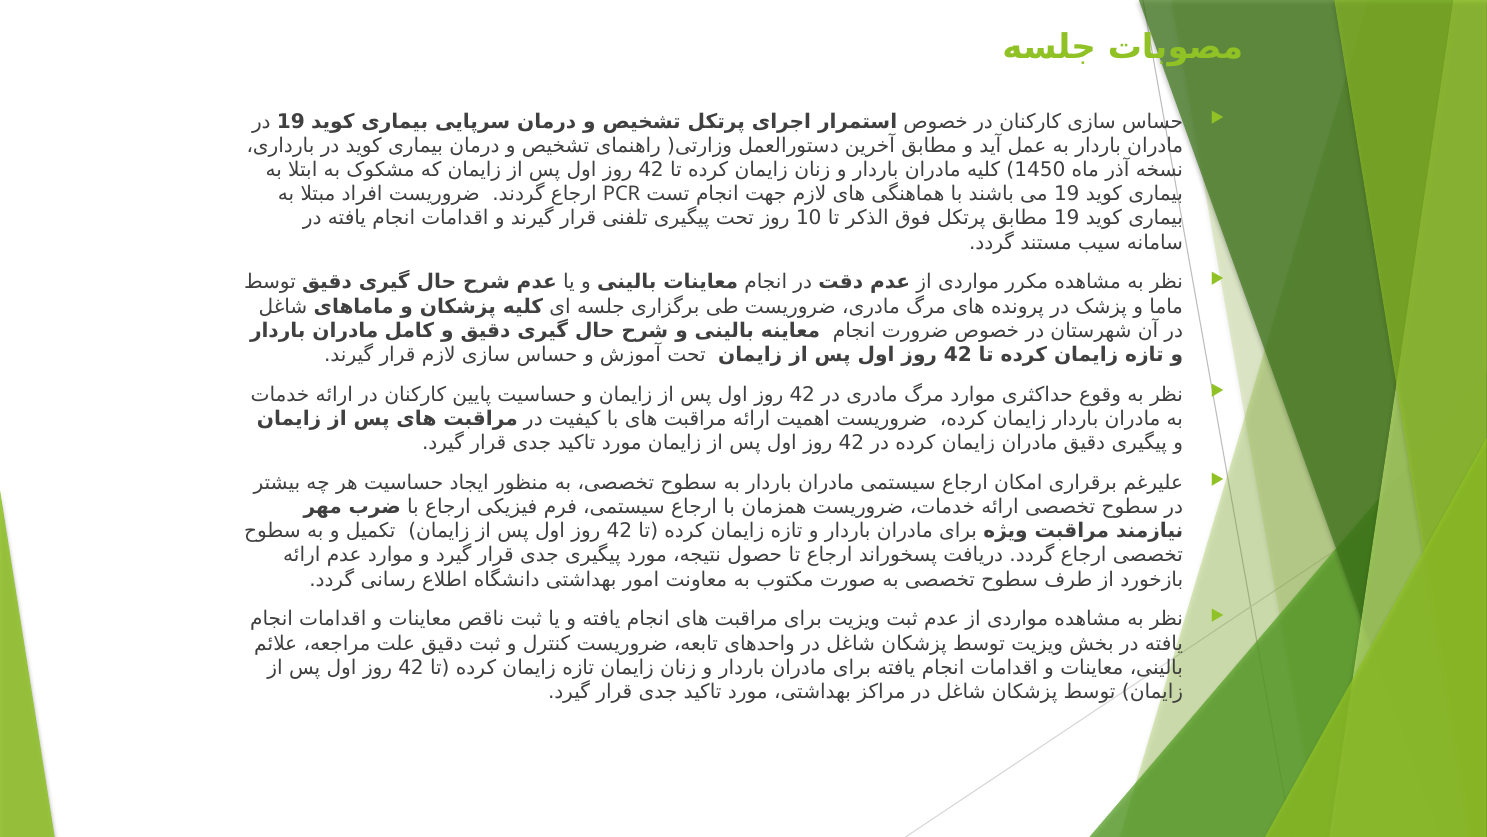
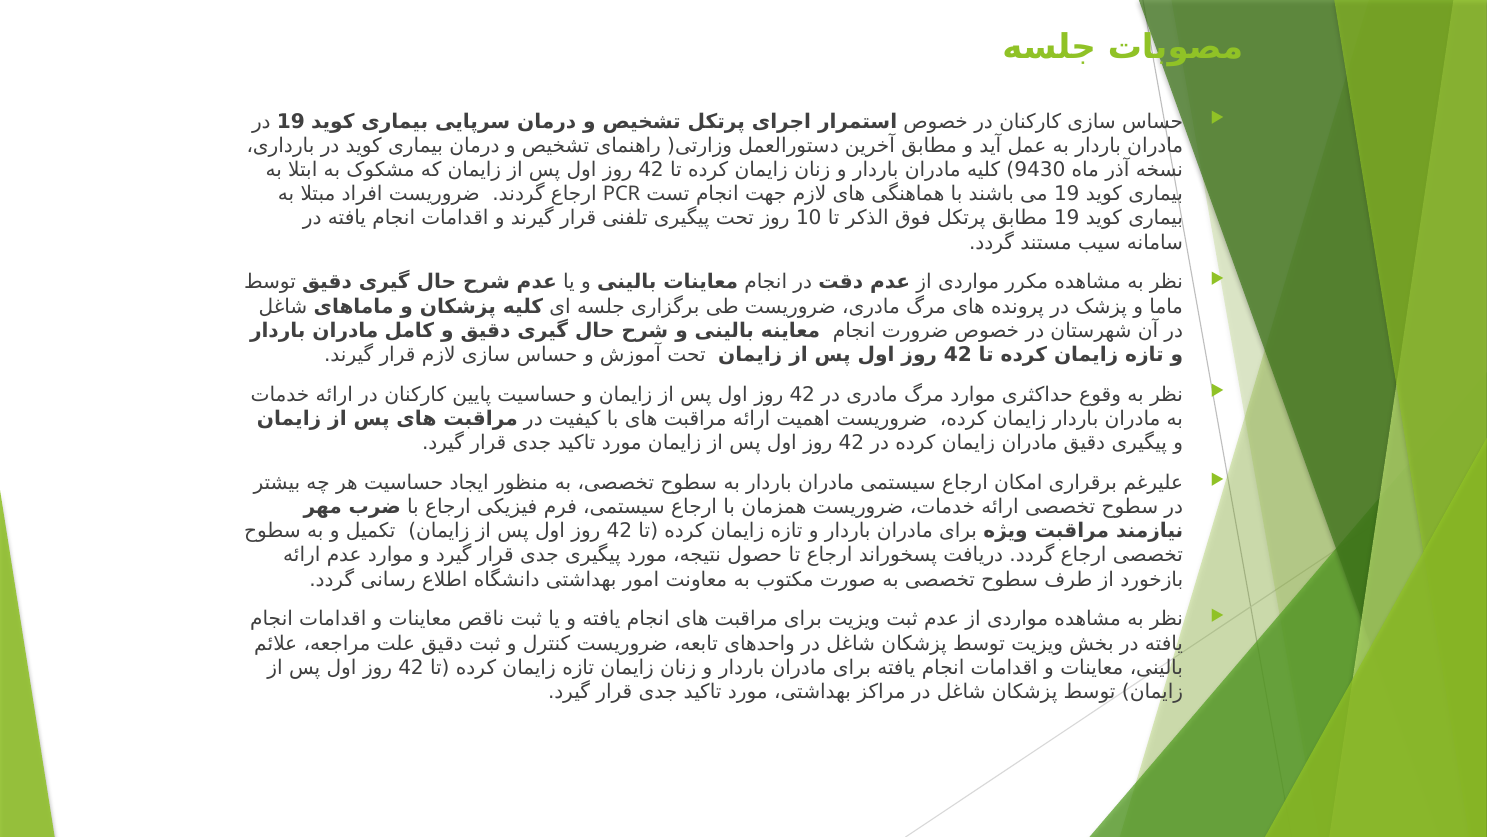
1450: 1450 -> 9430 (1040, 170)
